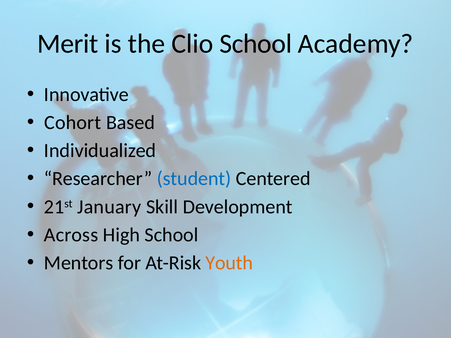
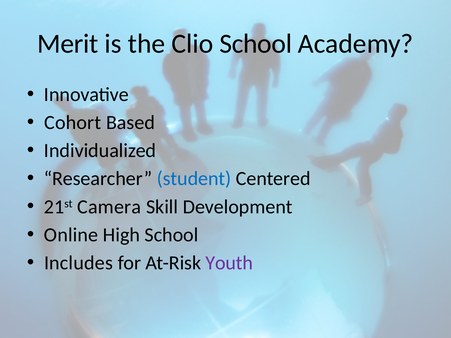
January: January -> Camera (109, 207)
Across: Across -> Online (71, 235)
Mentors: Mentors -> Includes (78, 263)
Youth colour: orange -> purple (229, 263)
